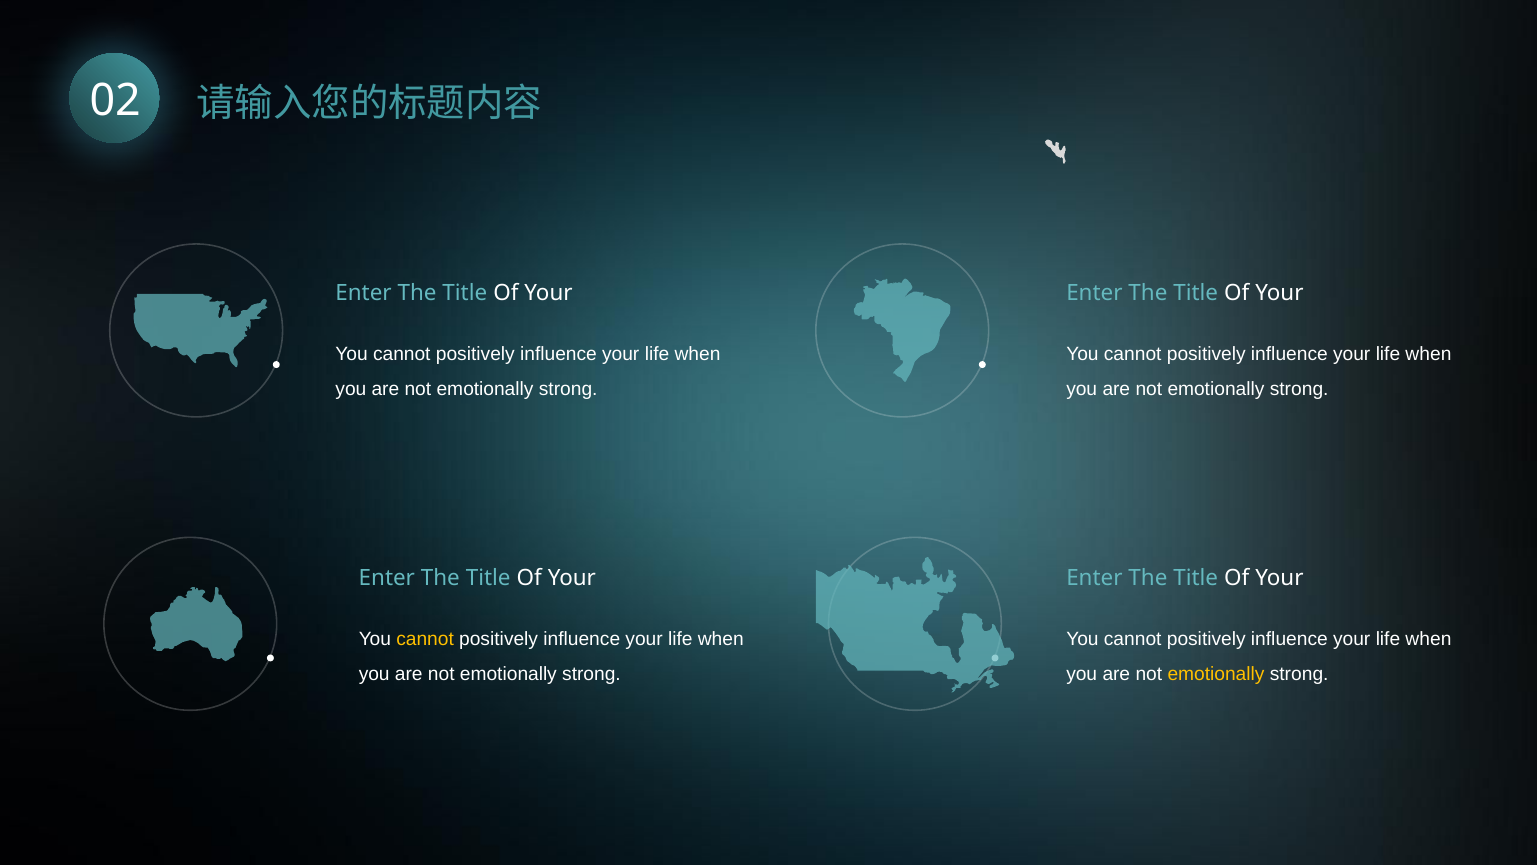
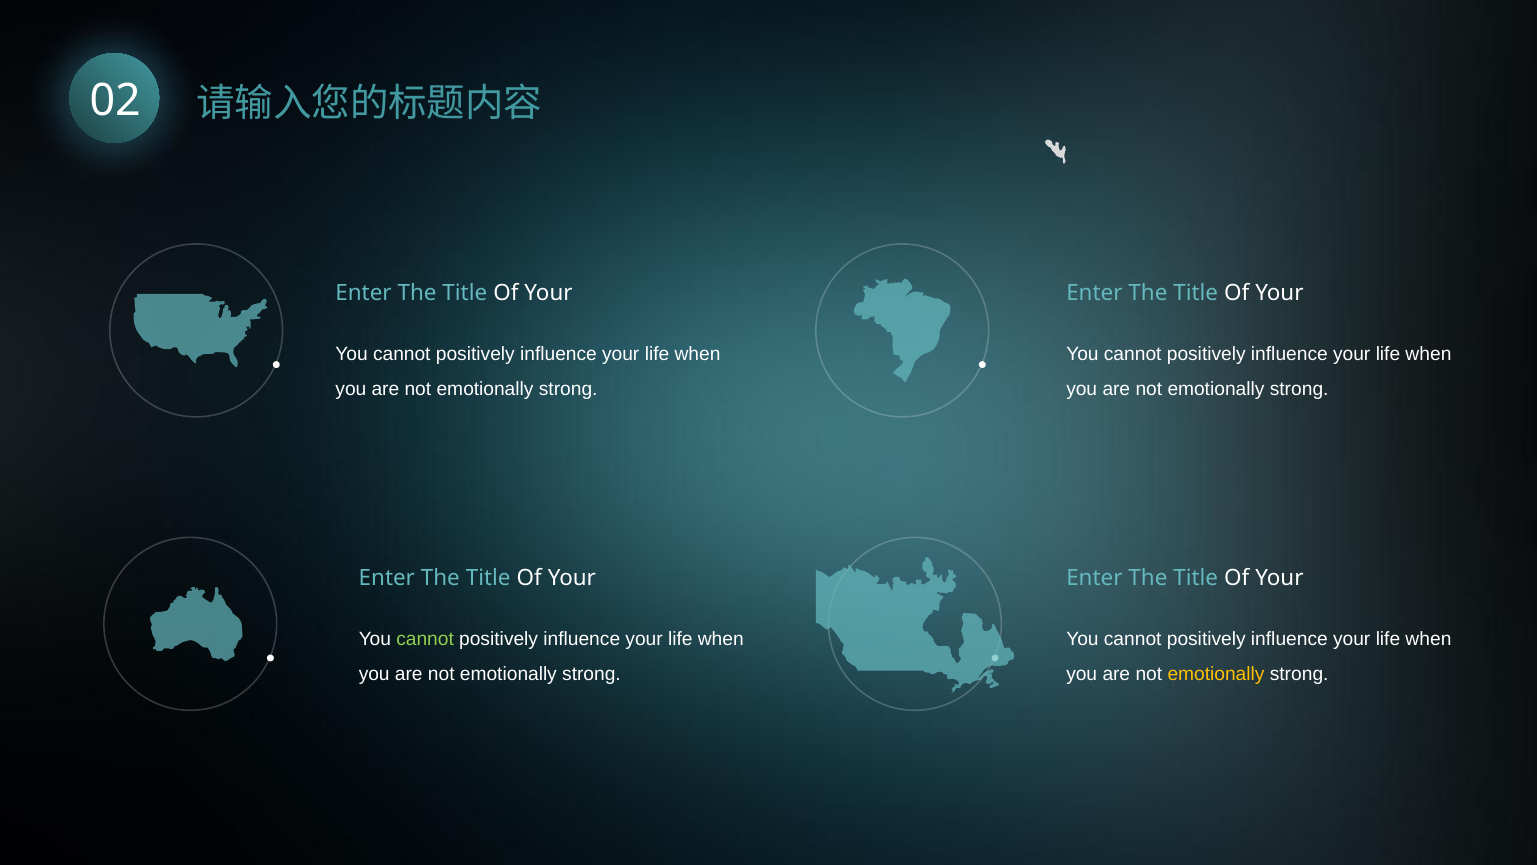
cannot colour: yellow -> light green (425, 639)
